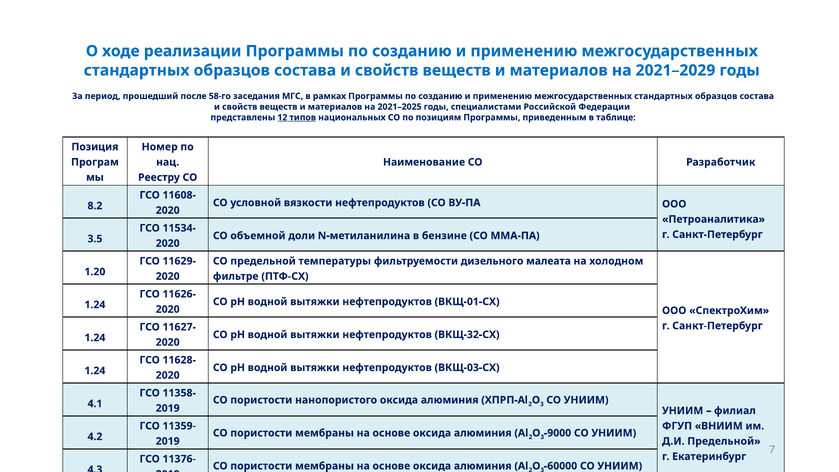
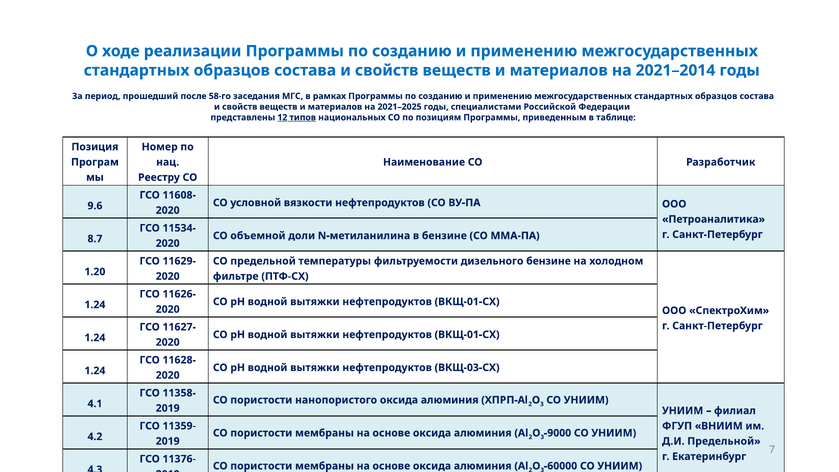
2021–2029: 2021–2029 -> 2021–2014 (675, 70)
8.2: 8.2 -> 9.6 (95, 206)
3.5: 3.5 -> 8.7 (95, 239)
дизельного малеата: малеата -> бензине (548, 261)
ВКЩ-32-СХ: ВКЩ-32-СХ -> ВКЩ-01-СХ (467, 335)
